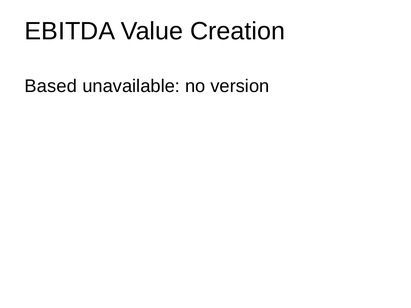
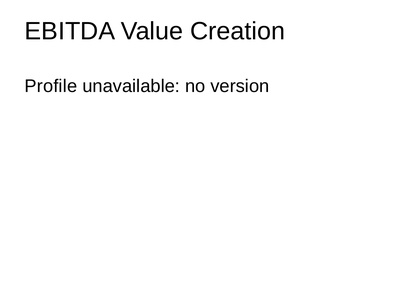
Based: Based -> Profile (51, 86)
